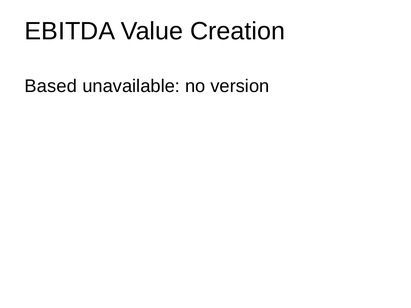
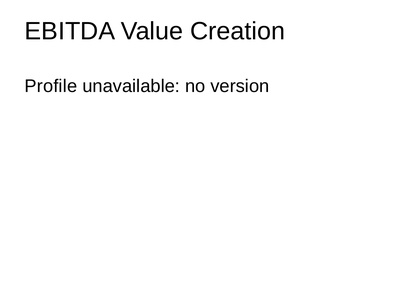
Based: Based -> Profile (51, 86)
